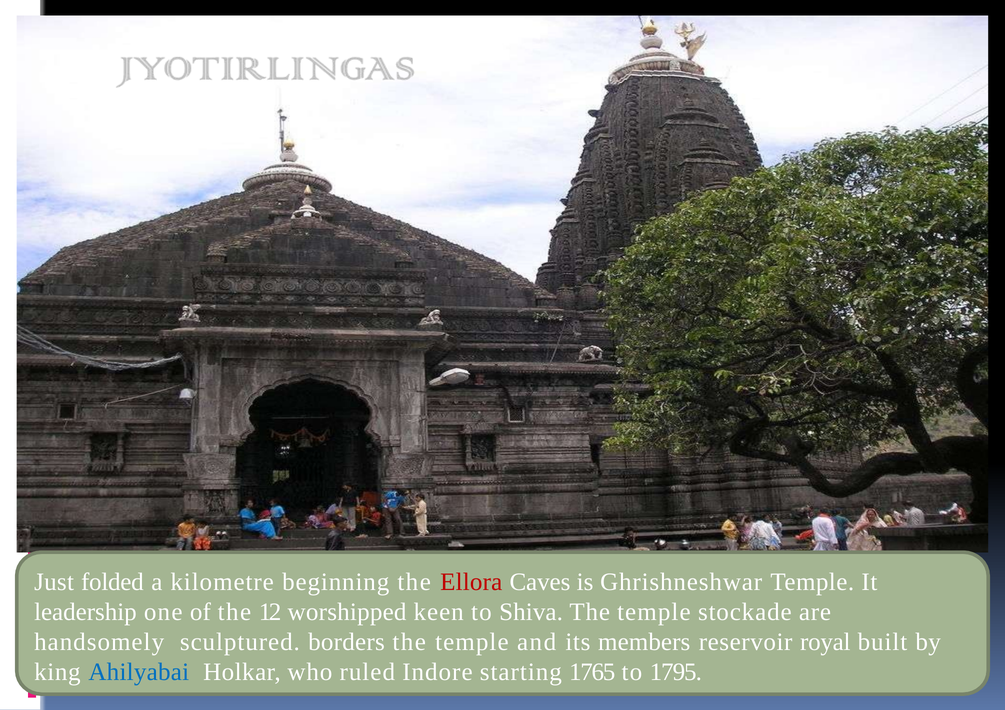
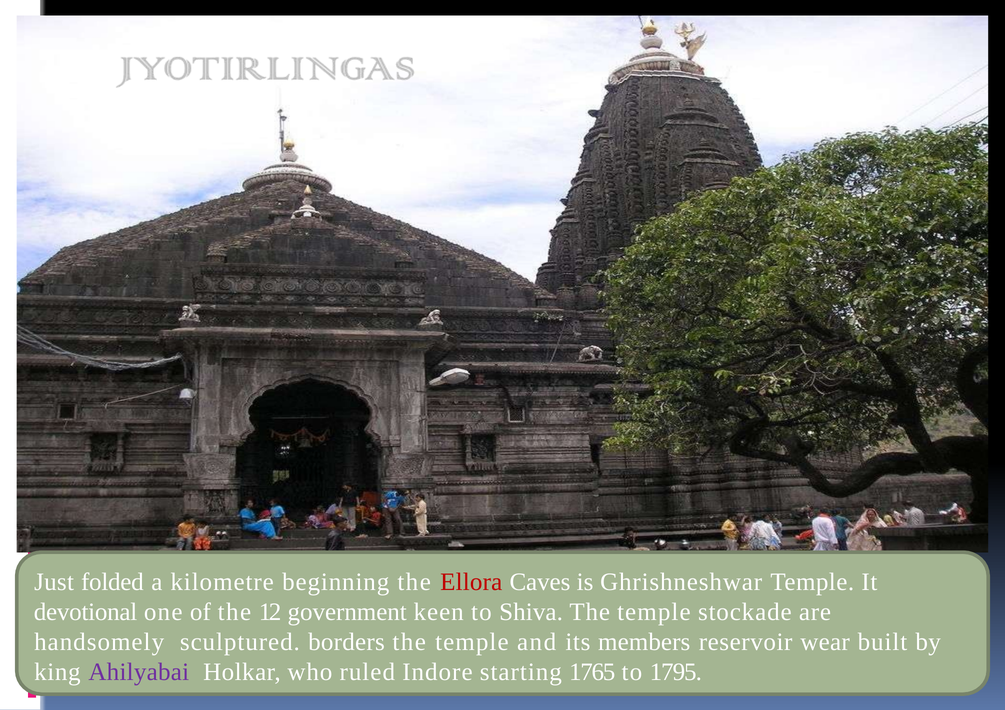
leadership: leadership -> devotional (86, 612)
worshipped: worshipped -> government (347, 612)
royal: royal -> wear (825, 643)
Ahilyabai colour: blue -> purple (139, 673)
